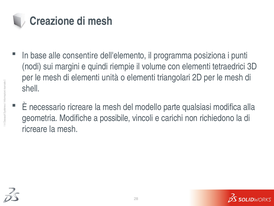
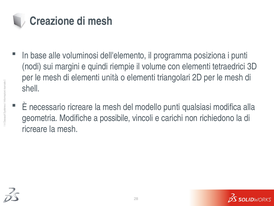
consentire: consentire -> voluminosi (80, 55)
modello parte: parte -> punti (172, 107)
